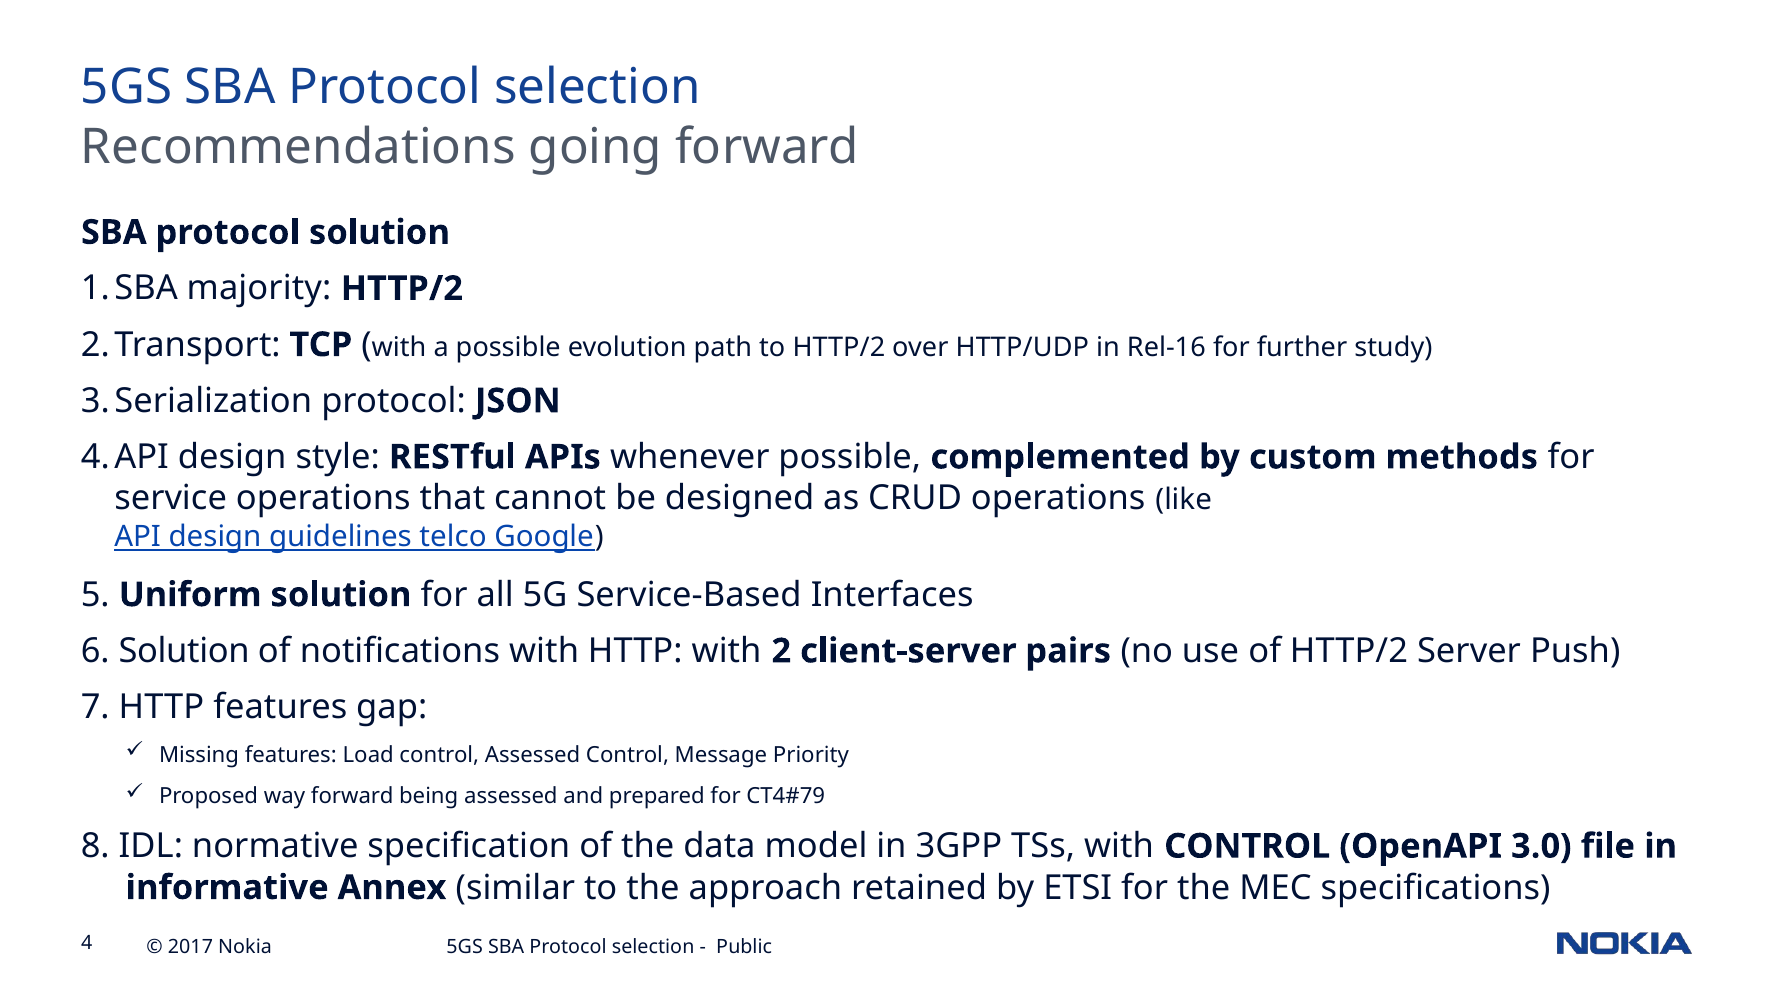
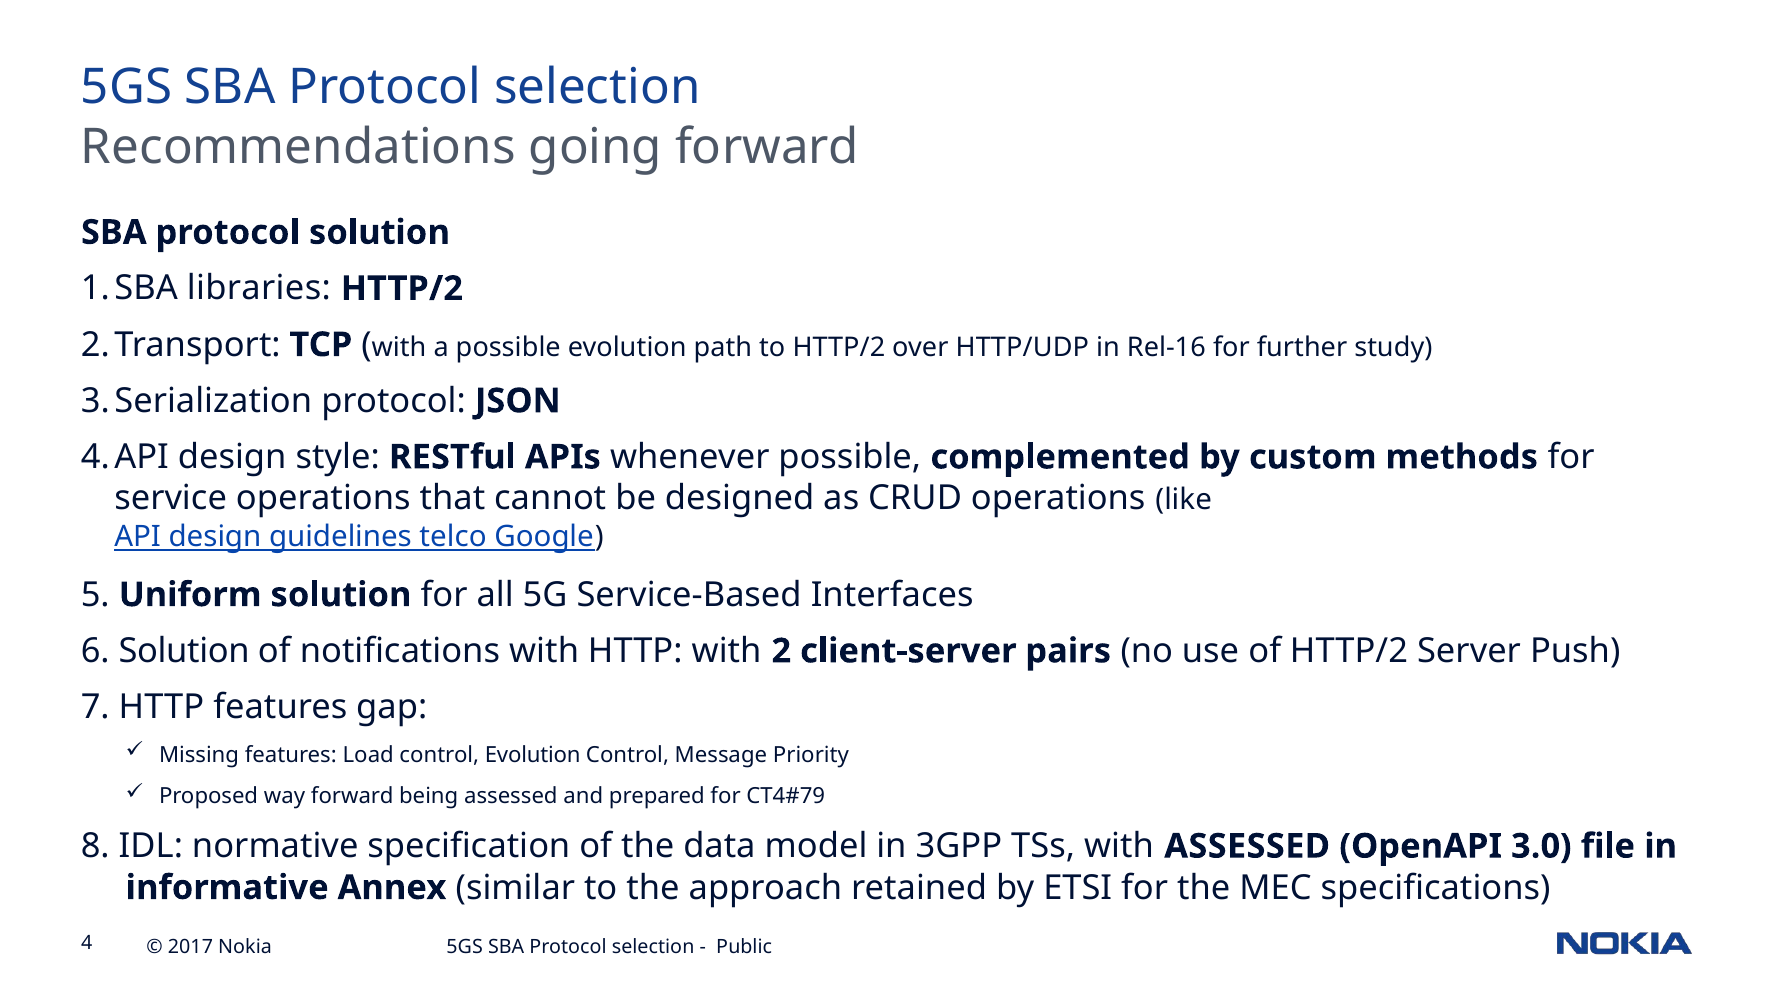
majority: majority -> libraries (259, 289)
control Assessed: Assessed -> Evolution (533, 755)
with CONTROL: CONTROL -> ASSESSED (1247, 846)
